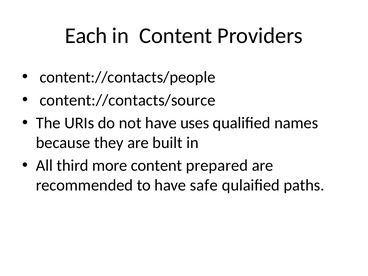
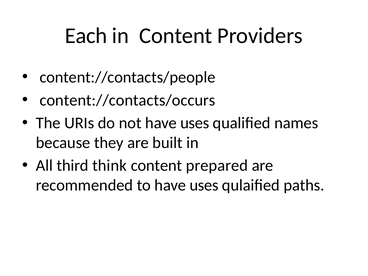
content://contacts/source: content://contacts/source -> content://contacts/occurs (127, 100)
more: more -> think (110, 166)
to have safe: safe -> uses (204, 185)
